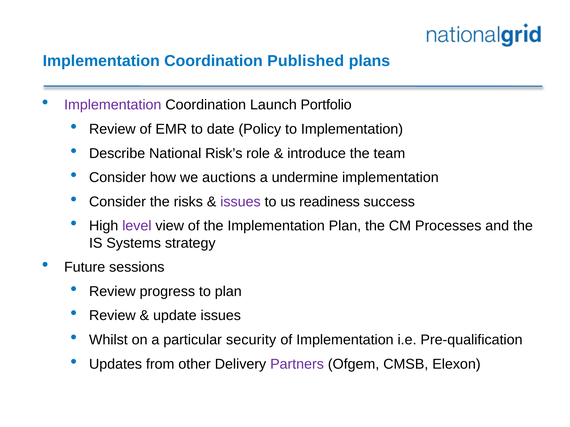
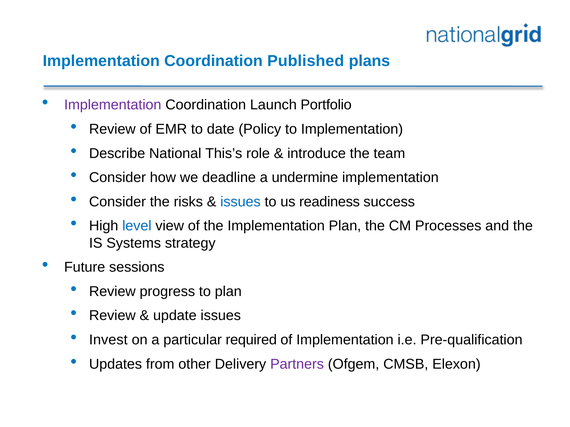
Risk’s: Risk’s -> This’s (224, 153)
auctions: auctions -> deadline (229, 178)
issues colour: purple -> blue (240, 202)
level colour: purple -> blue (137, 226)
Whilst: Whilst -> Invest (108, 340)
security: security -> required (251, 340)
